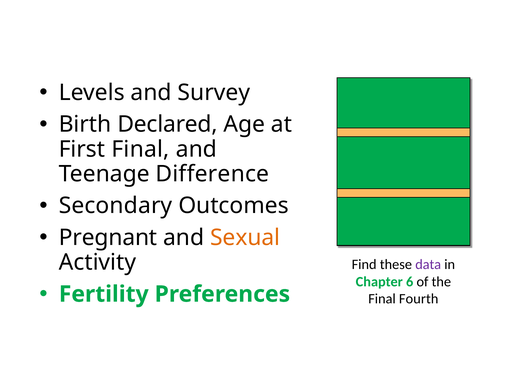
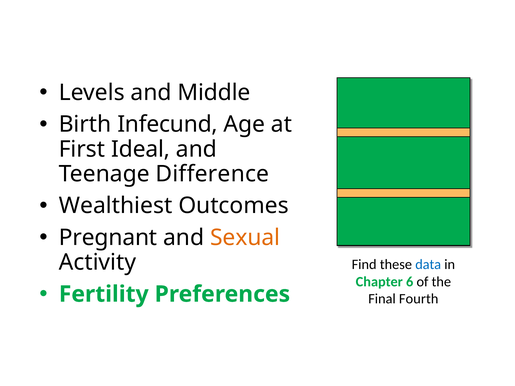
Survey: Survey -> Middle (214, 93)
Declared: Declared -> Infecund (168, 124)
First Final: Final -> Ideal (141, 149)
Secondary: Secondary -> Wealthiest (116, 206)
data colour: purple -> blue (428, 265)
